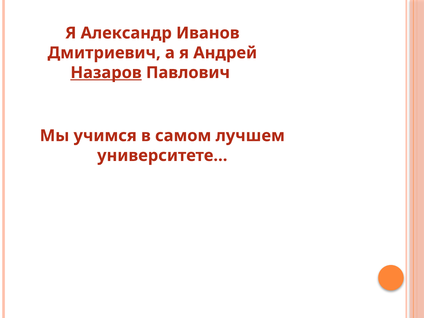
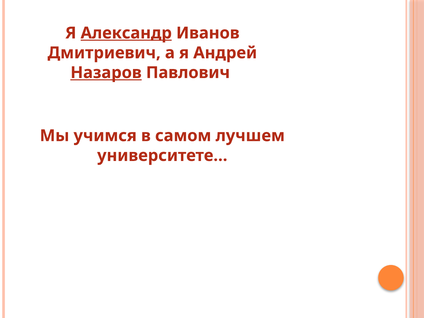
Александр underline: none -> present (126, 33)
